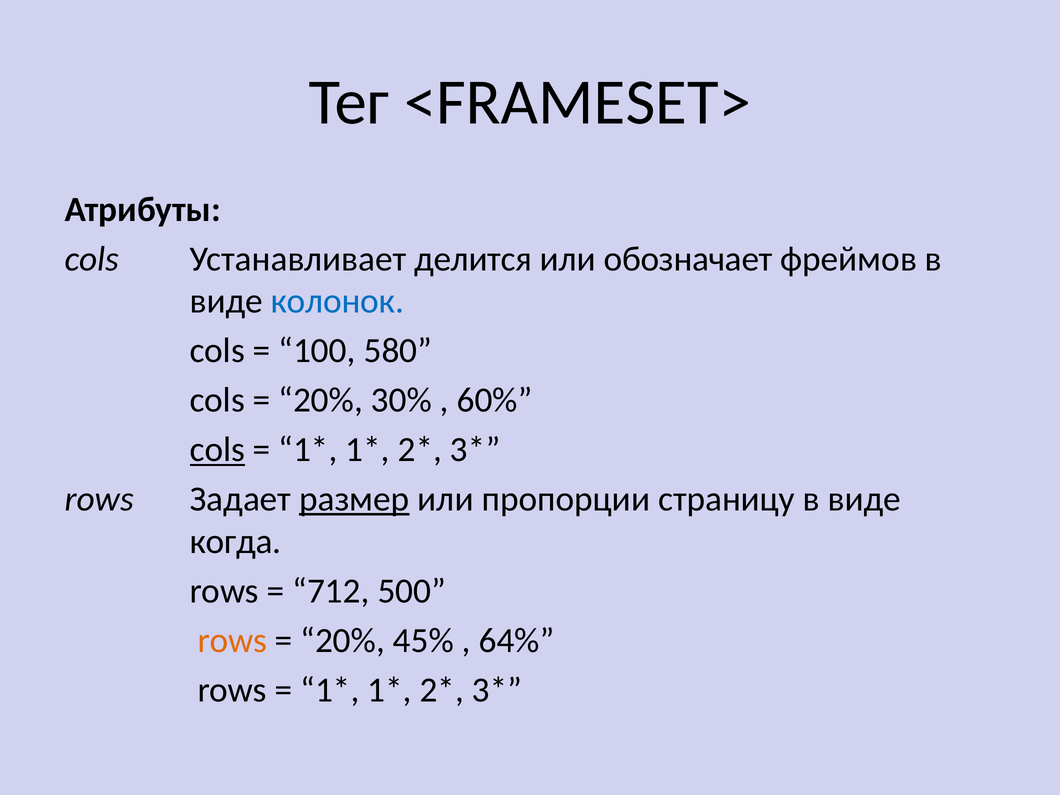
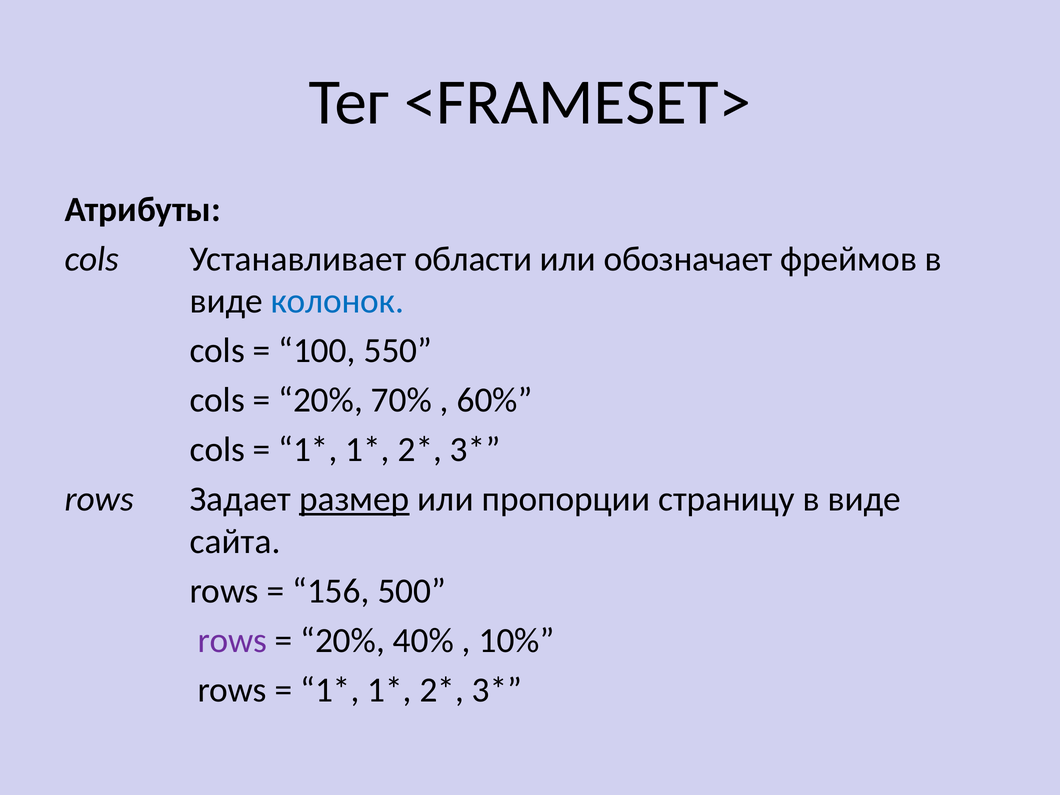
делится: делится -> области (473, 259)
580: 580 -> 550 (398, 351)
30%: 30% -> 70% (401, 400)
cols underline: present -> none (217, 450)
когда: когда -> сайта (235, 541)
712: 712 -> 156 (331, 591)
rows colour: orange -> purple (232, 640)
45%: 45% -> 40% (423, 640)
64%: 64% -> 10% (517, 640)
